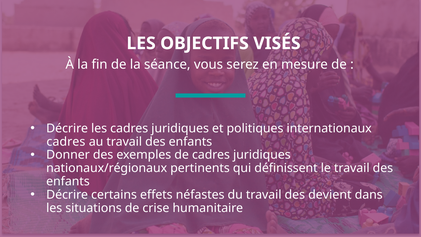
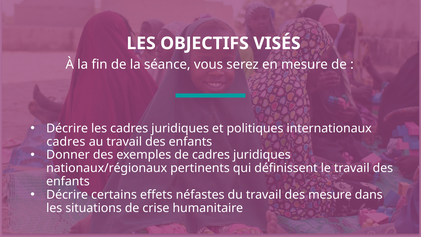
des devient: devient -> mesure (330, 195)
